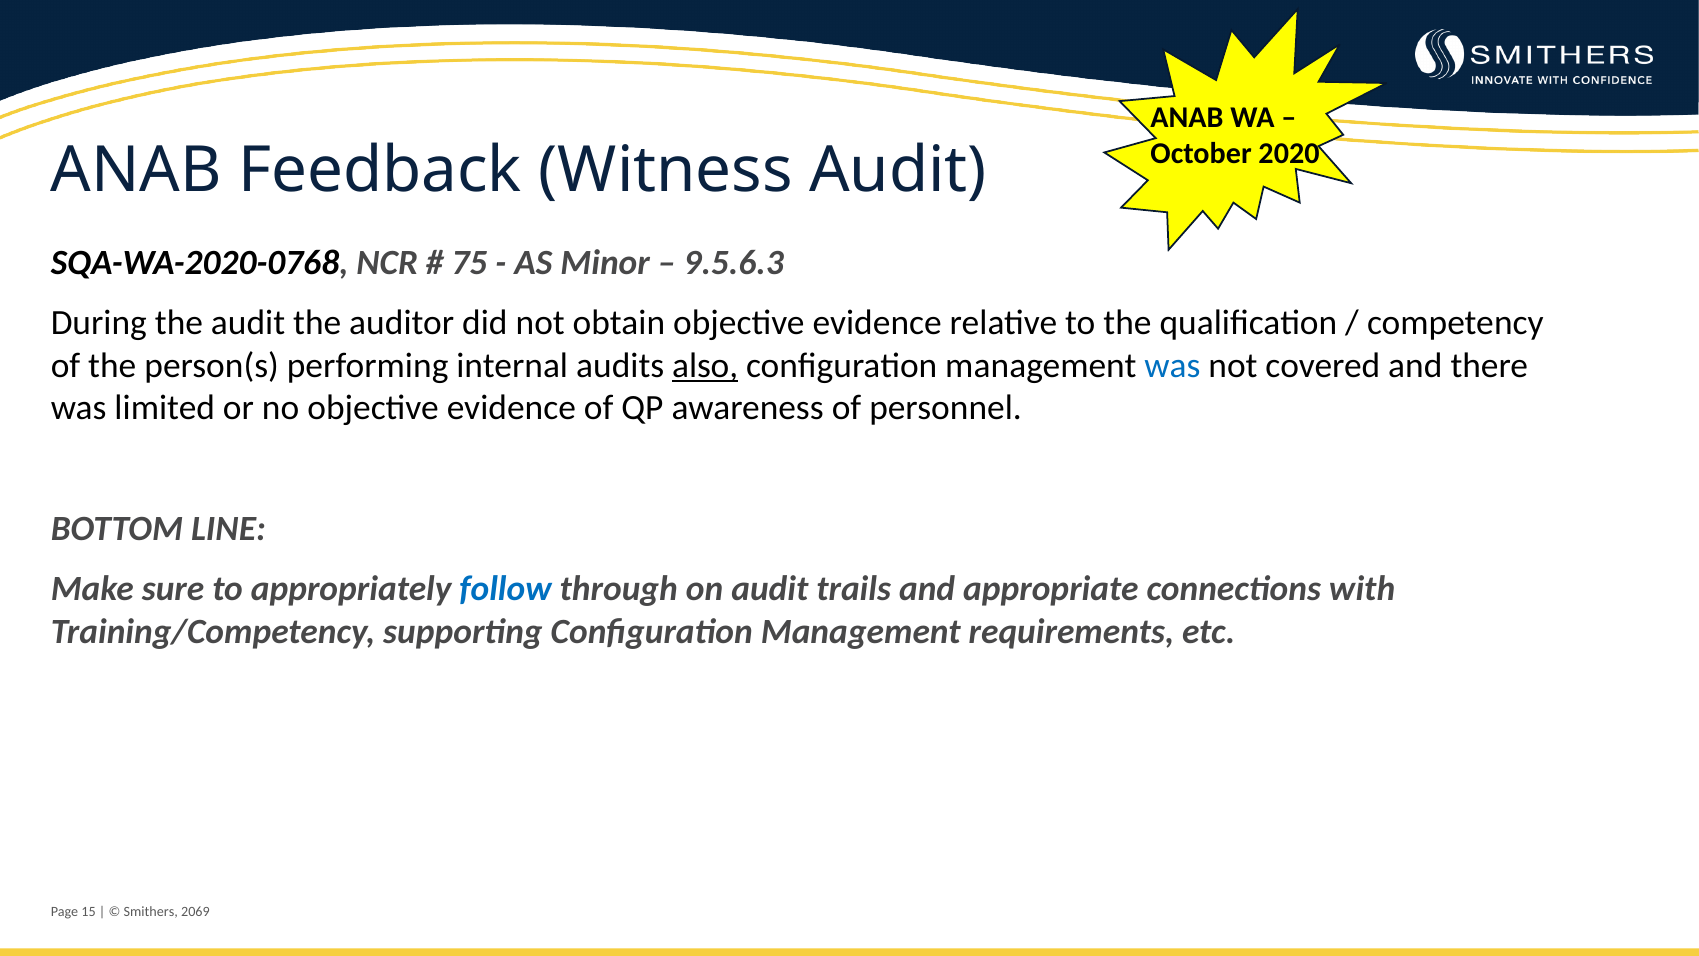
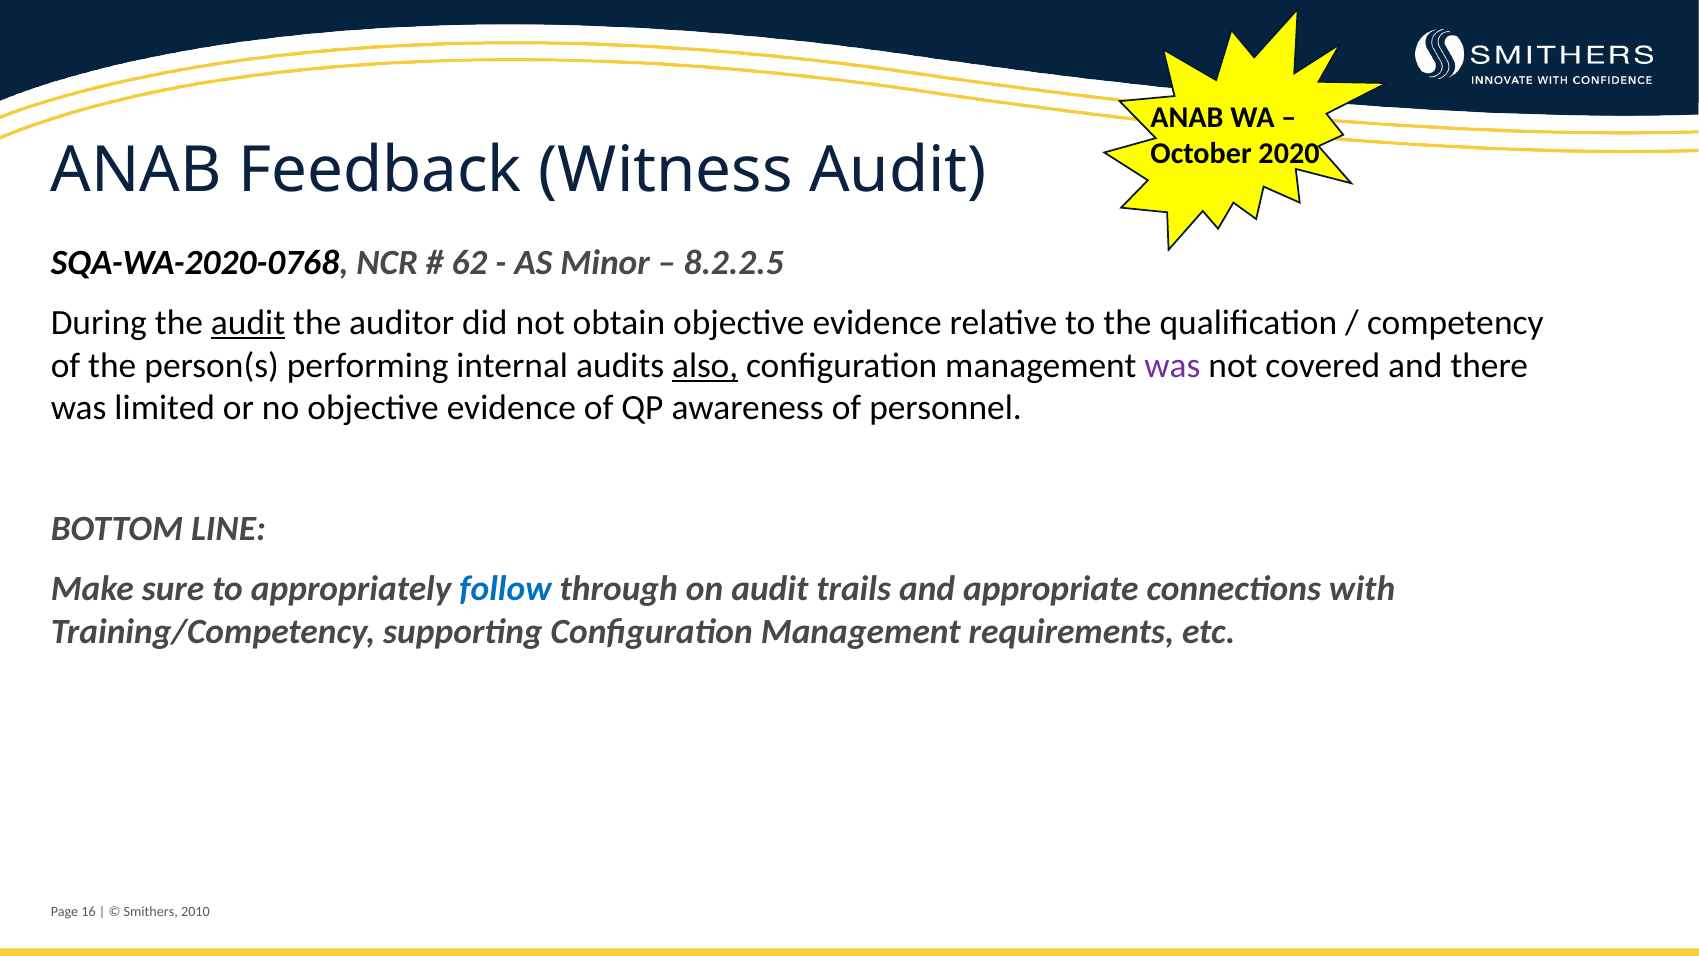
75: 75 -> 62 (469, 263)
9.5.6.3: 9.5.6.3 -> 8.2.2.5 (734, 263)
audit underline: none -> present (248, 323)
was colour: blue -> purple (1172, 366)
15: 15 -> 16 (89, 911)
2069: 2069 -> 2010 (195, 911)
